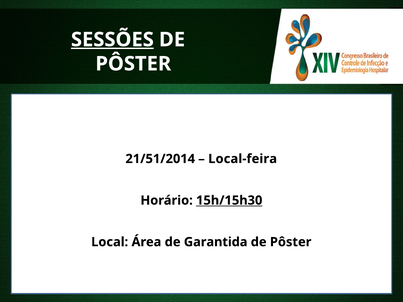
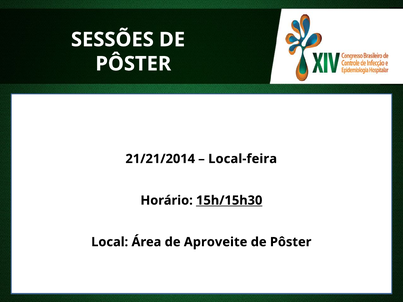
SESSÕES underline: present -> none (112, 40)
21/51/2014: 21/51/2014 -> 21/21/2014 (160, 159)
Garantida: Garantida -> Aproveite (216, 242)
